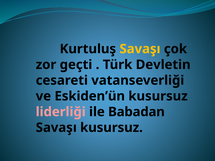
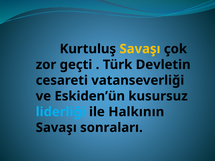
liderliği colour: pink -> light blue (61, 112)
Babadan: Babadan -> Halkının (136, 112)
Savaşı kusursuz: kusursuz -> sonraları (111, 128)
